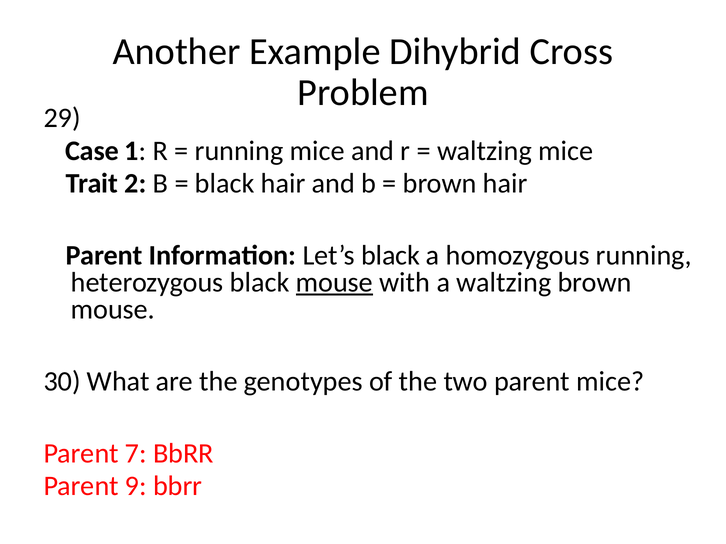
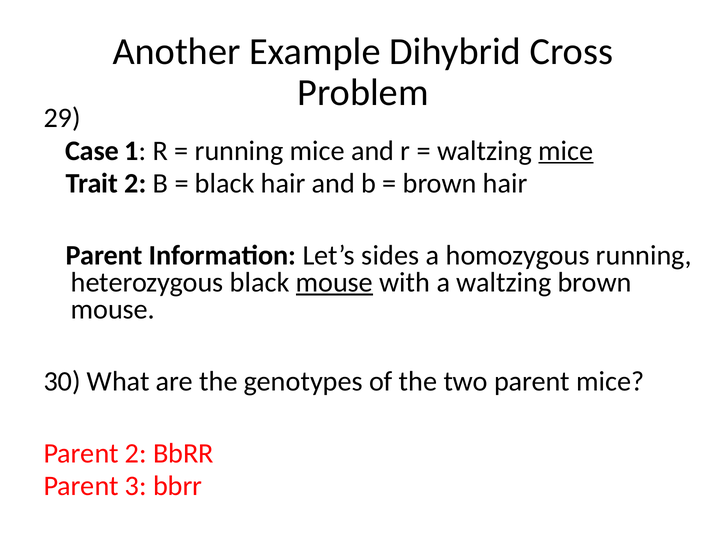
mice underline: none -> present (566, 151)
Let’s black: black -> sides (390, 255)
Parent 7: 7 -> 2 (136, 454)
9: 9 -> 3 (136, 486)
